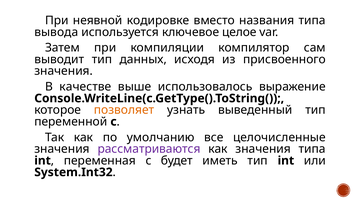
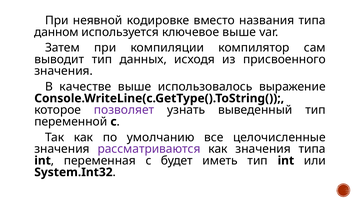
вывода: вывода -> данном (56, 32)
ключевое целое: целое -> выше (239, 32)
позволяет colour: orange -> purple (124, 110)
